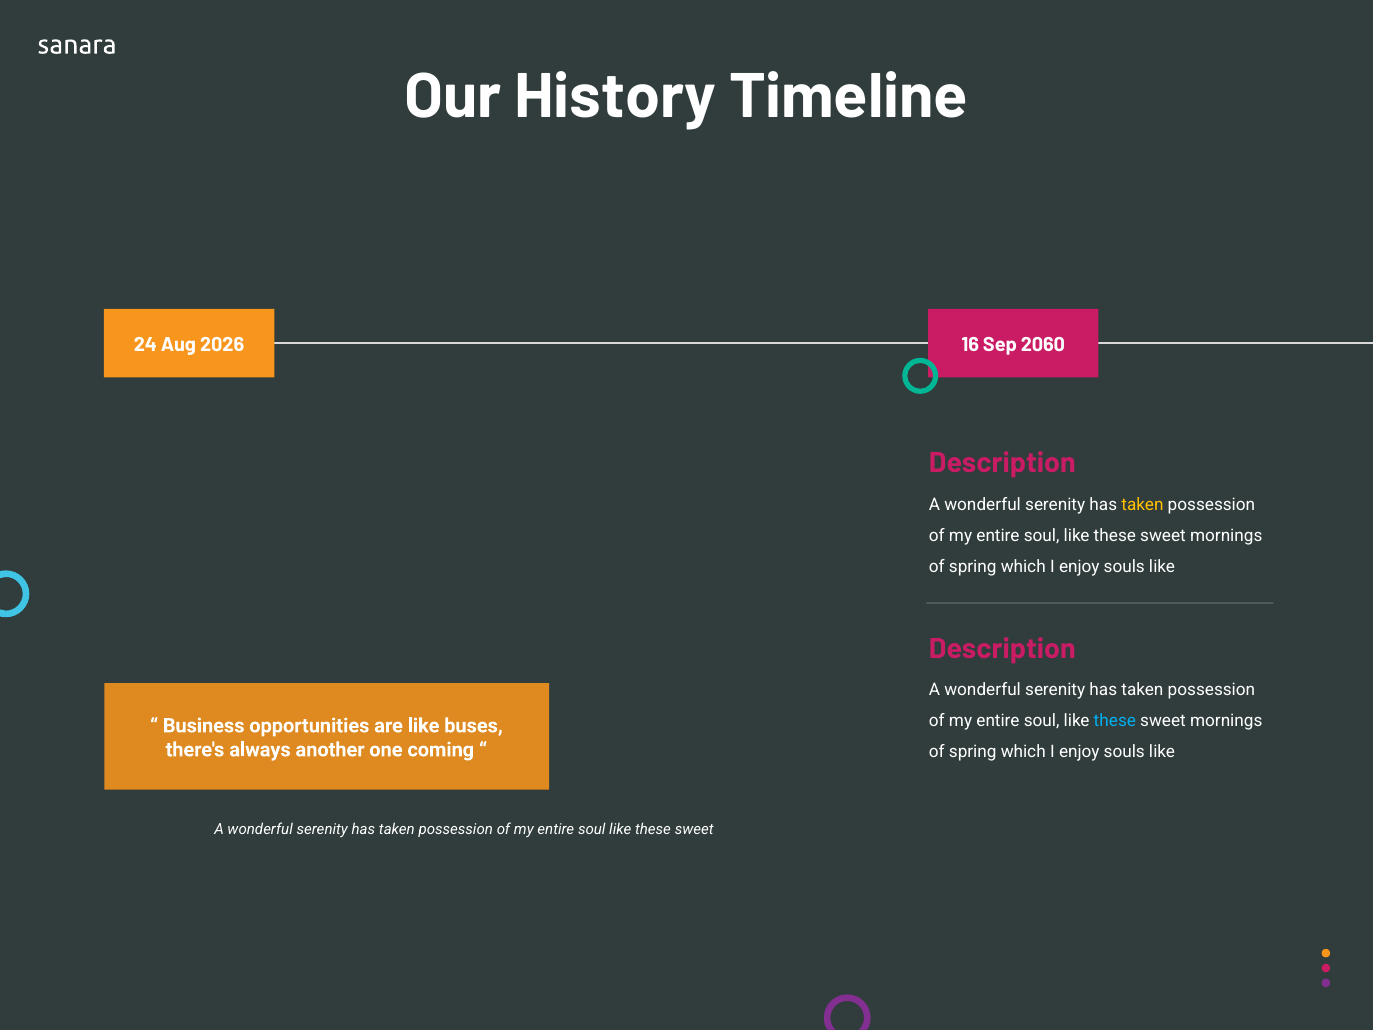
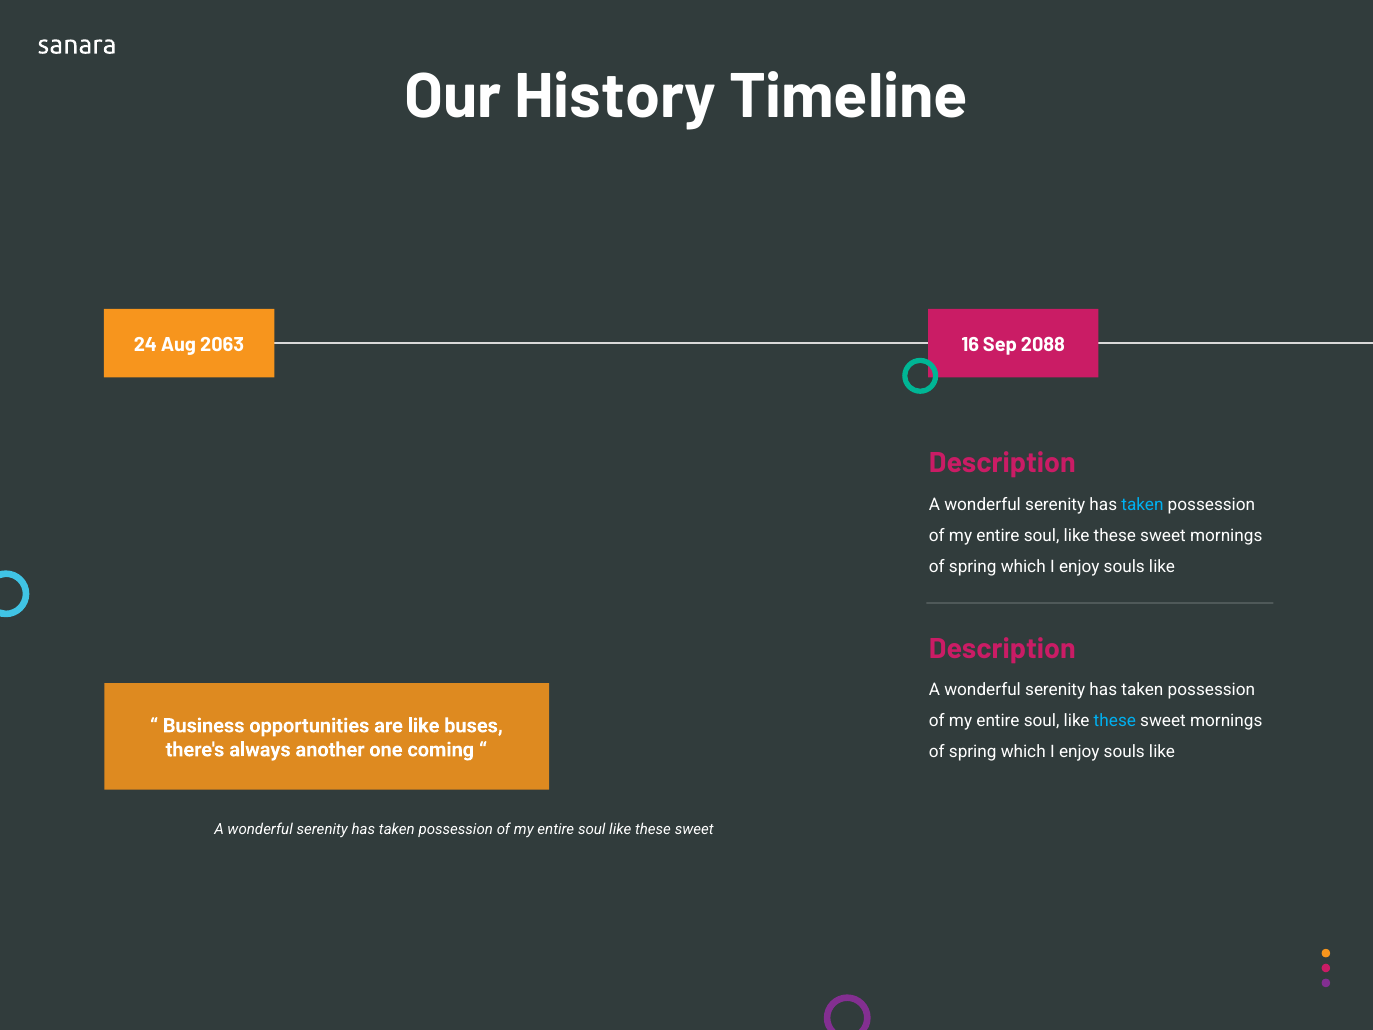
2026: 2026 -> 2063 (222, 345)
2060: 2060 -> 2088 (1043, 345)
taken colour: yellow -> light blue (1143, 505)
